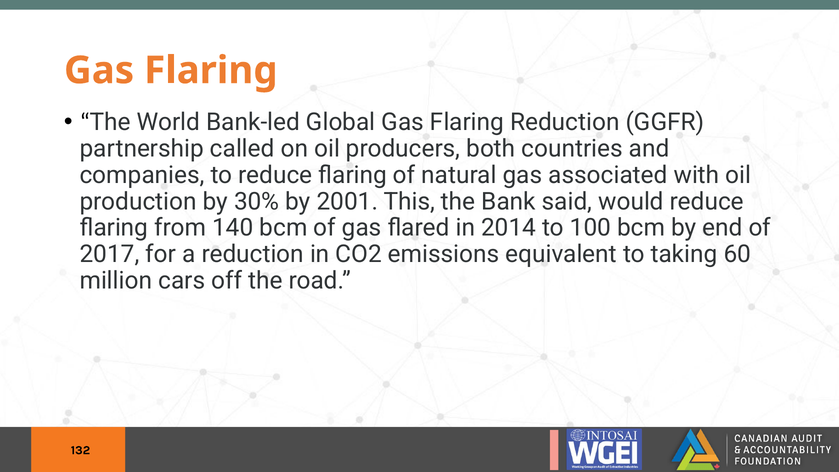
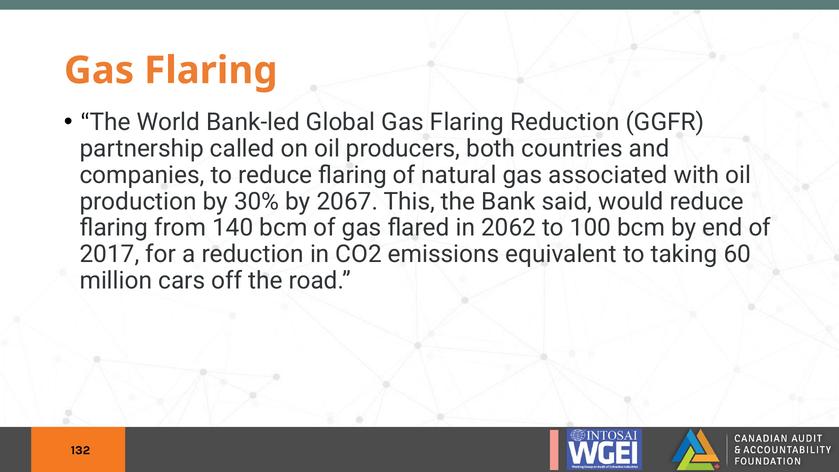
2001: 2001 -> 2067 (347, 201)
2014: 2014 -> 2062 (509, 228)
